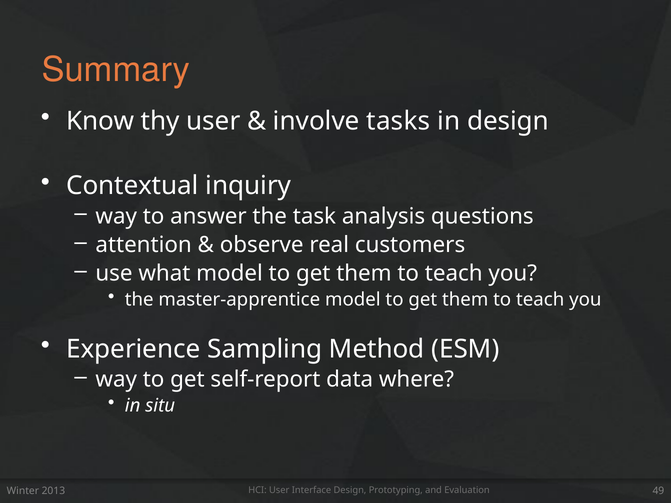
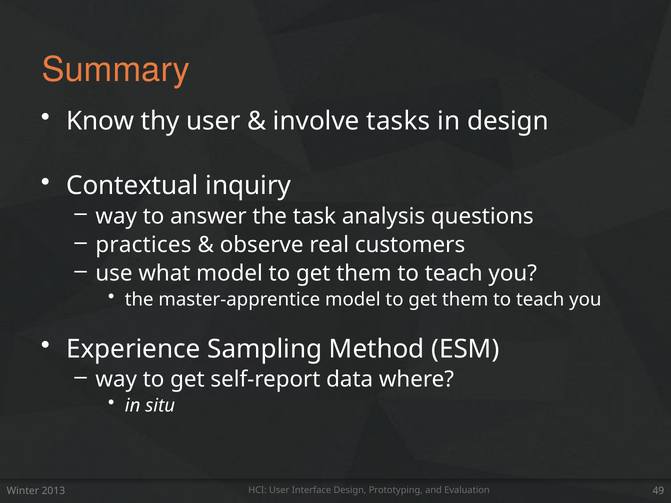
attention: attention -> practices (143, 245)
